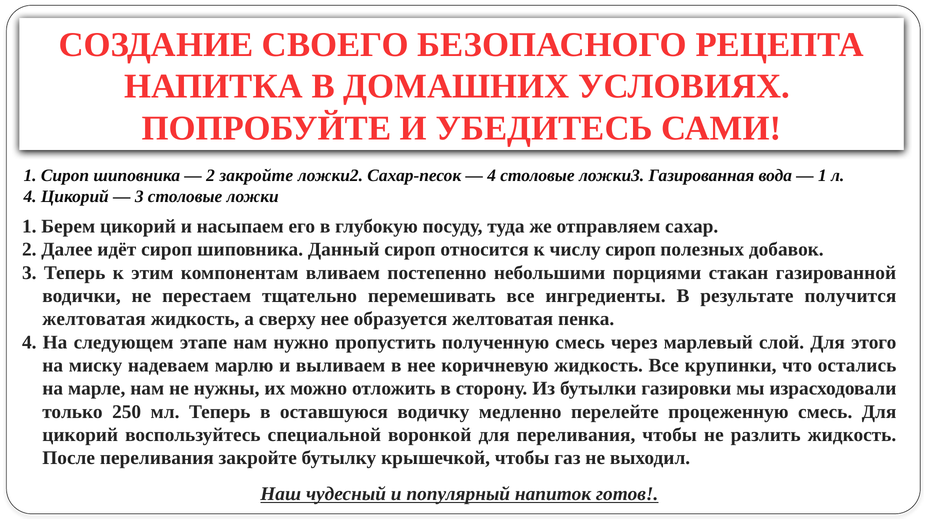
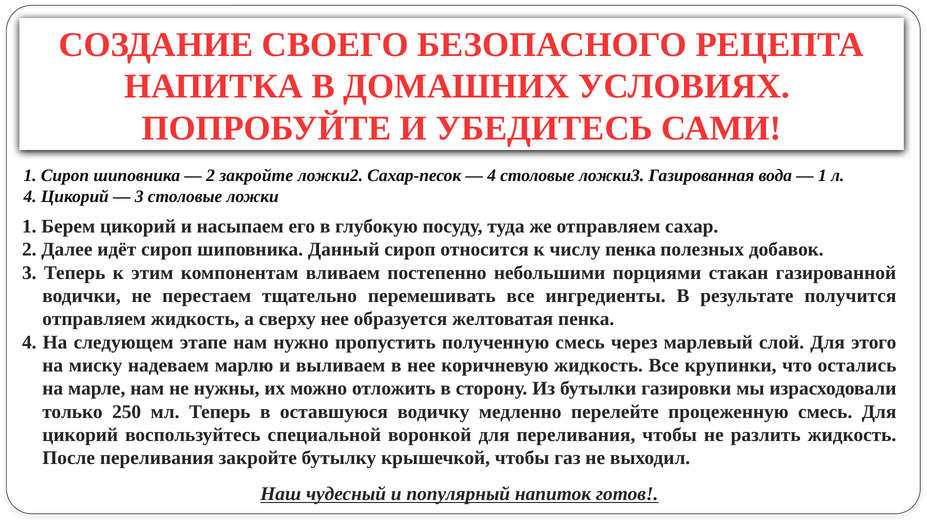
числу сироп: сироп -> пенка (631, 250)
желтоватая: желтоватая -> отправляем (94, 319)
